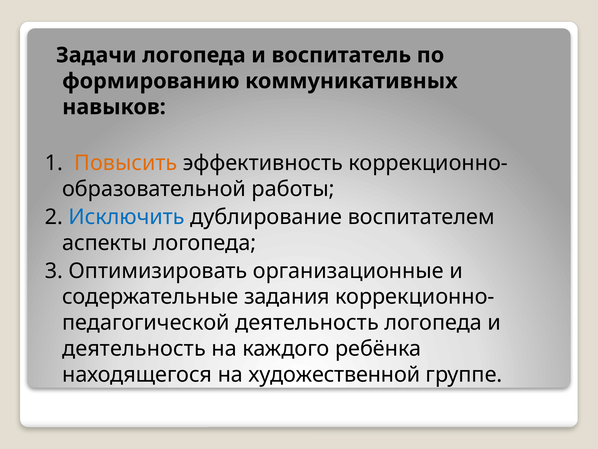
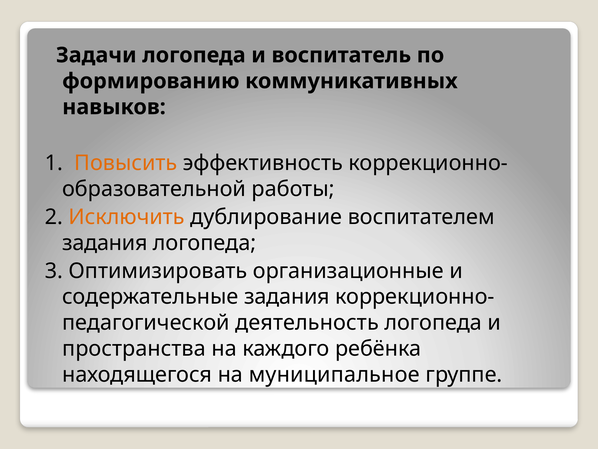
Исключить colour: blue -> orange (127, 217)
аспекты: аспекты -> задания (105, 243)
деятельность: деятельность -> пространства (134, 348)
художественной: художественной -> муниципальное (334, 374)
